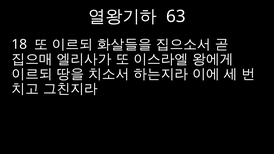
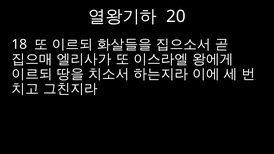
63: 63 -> 20 (176, 16)
